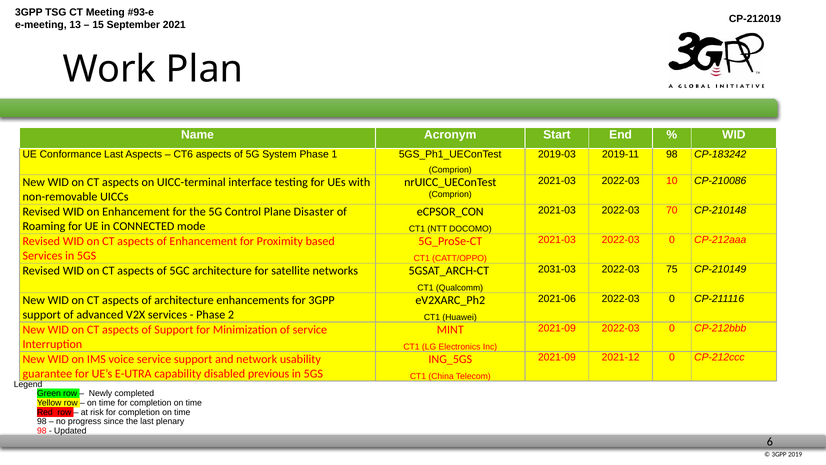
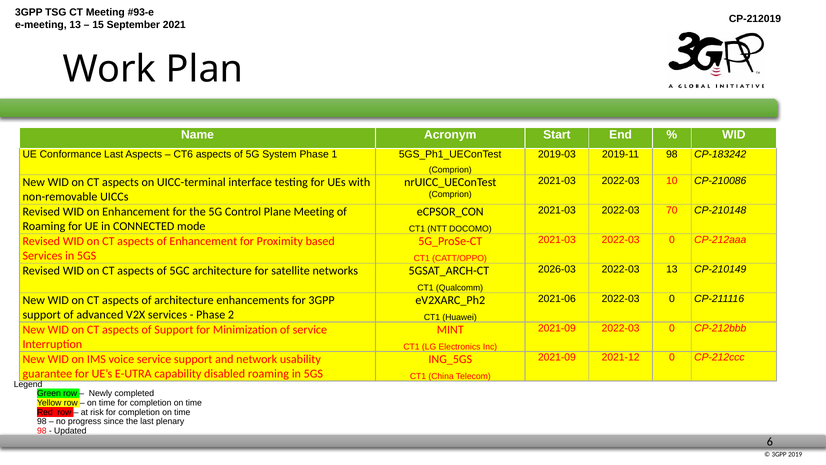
Plane Disaster: Disaster -> Meeting (314, 211)
2031-03: 2031-03 -> 2026-03 (557, 269)
2022-03 75: 75 -> 13 (672, 269)
disabled previous: previous -> roaming (268, 373)
